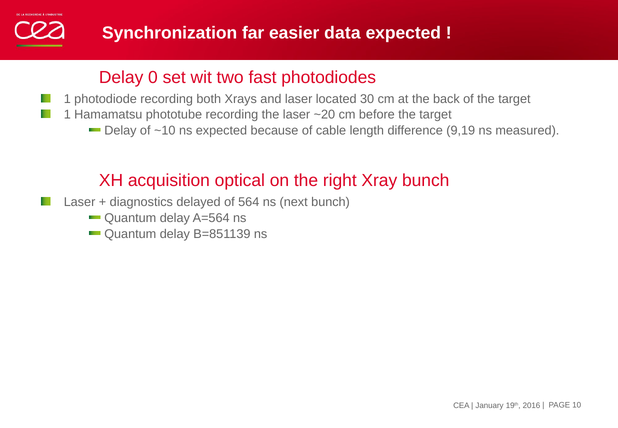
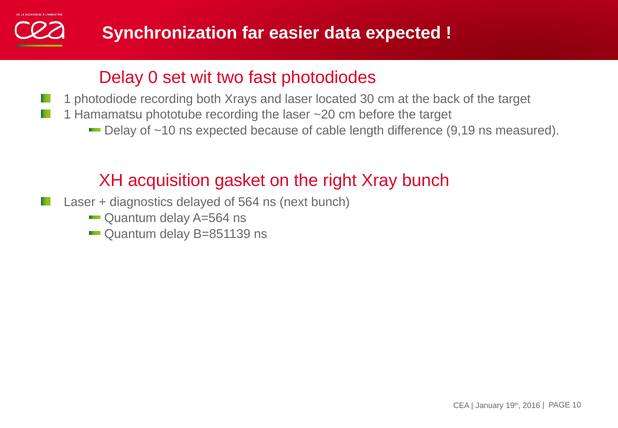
optical: optical -> gasket (240, 181)
